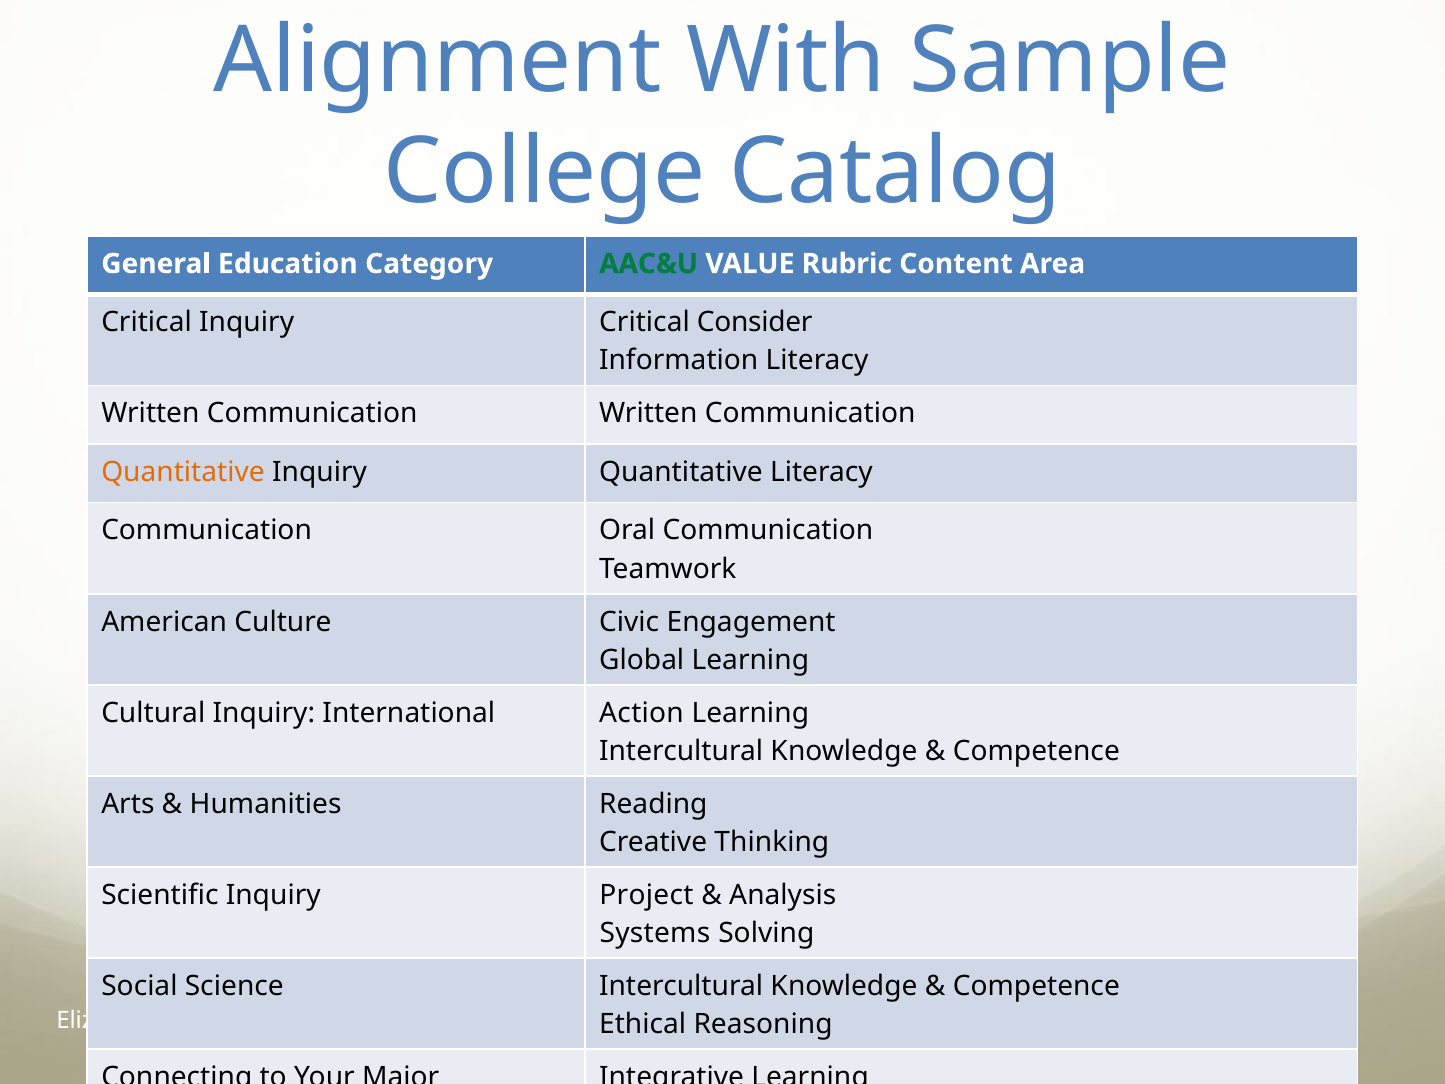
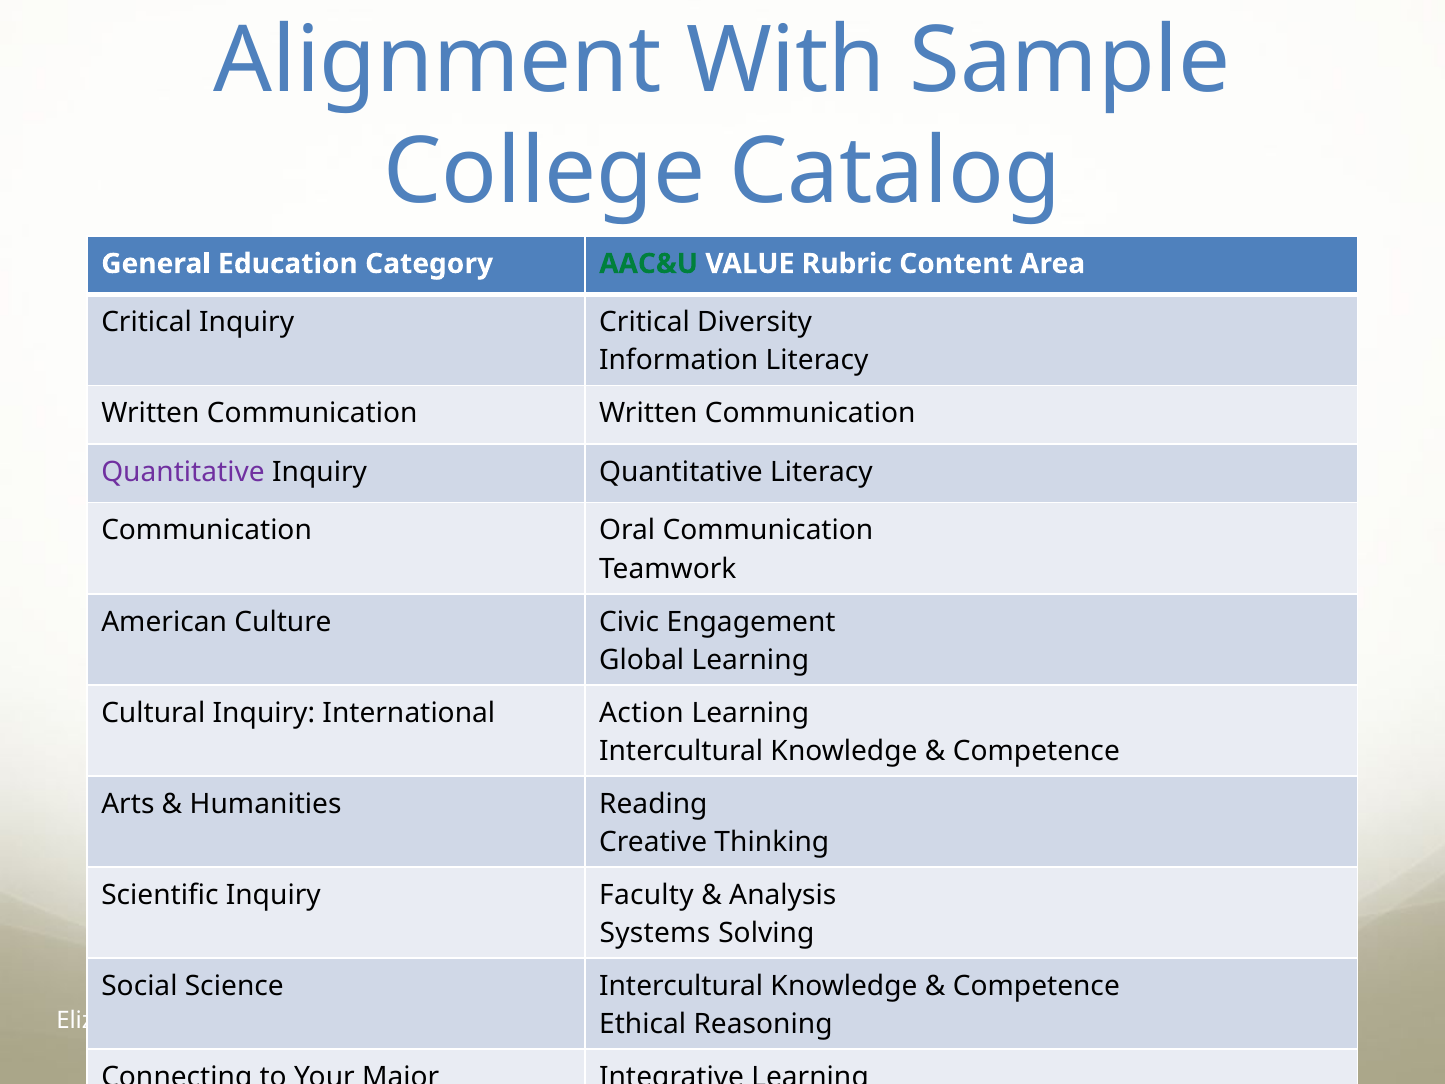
Consider: Consider -> Diversity (755, 322)
Quantitative colour: orange -> purple (183, 472)
Project: Project -> Faculty (646, 895)
